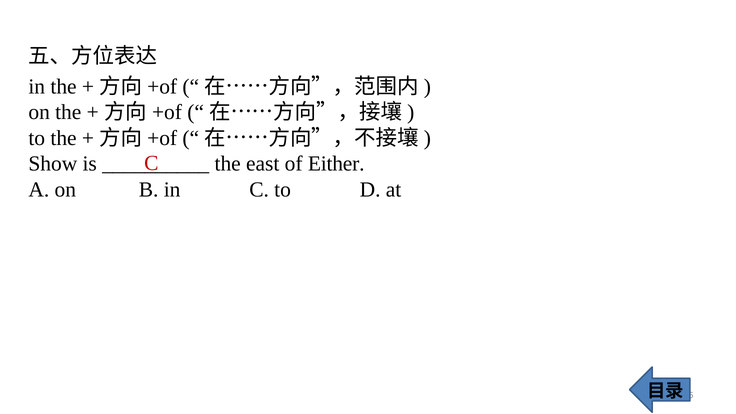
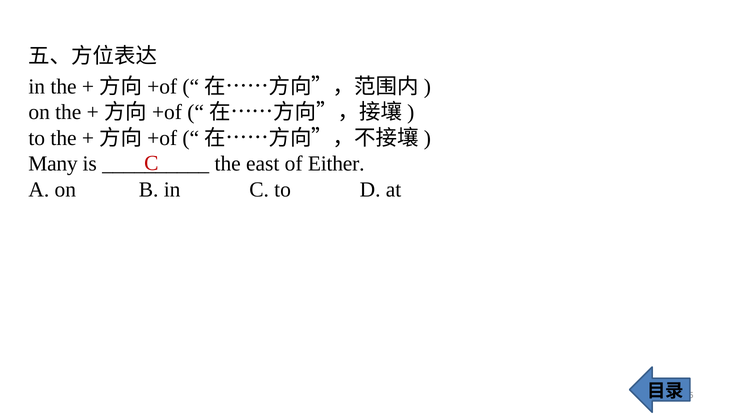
Show: Show -> Many (53, 164)
